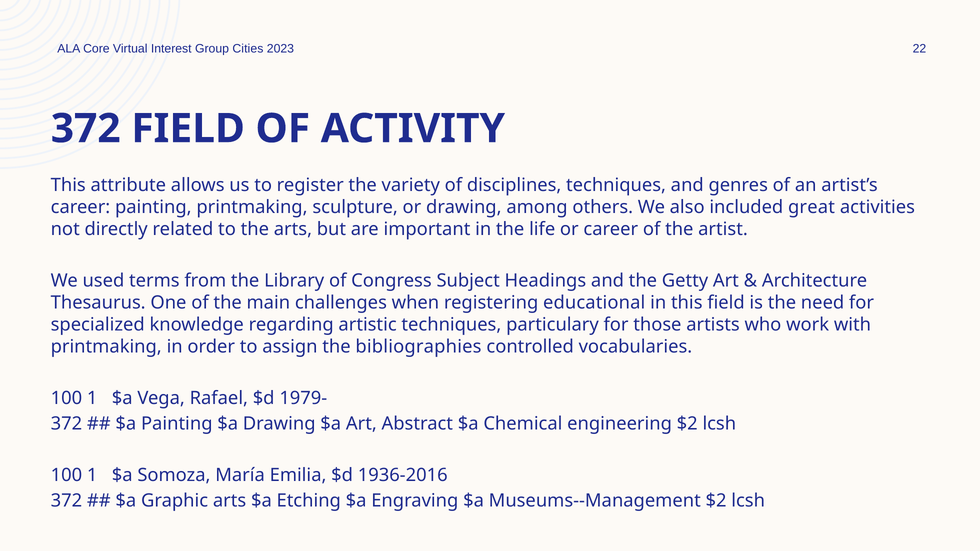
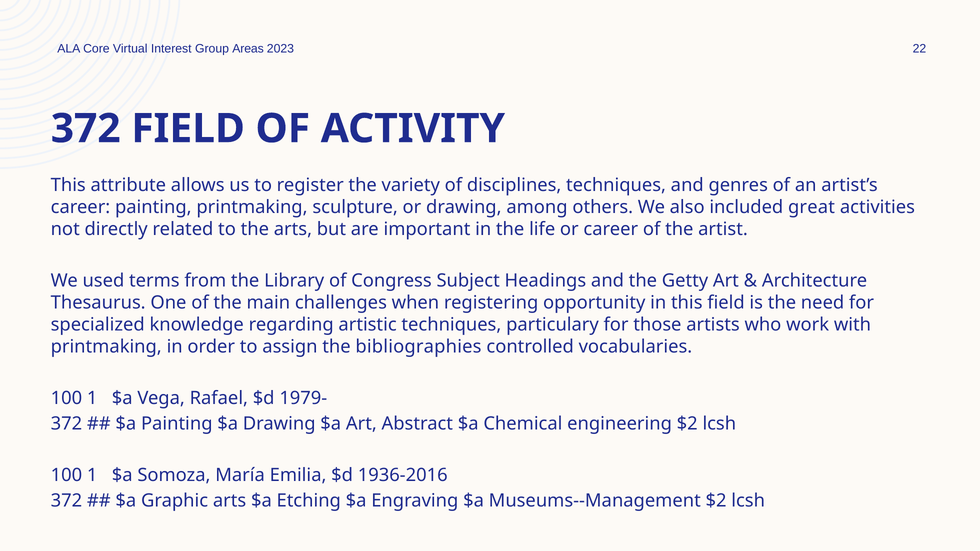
Cities: Cities -> Areas (248, 49)
educational: educational -> opportunity (594, 303)
